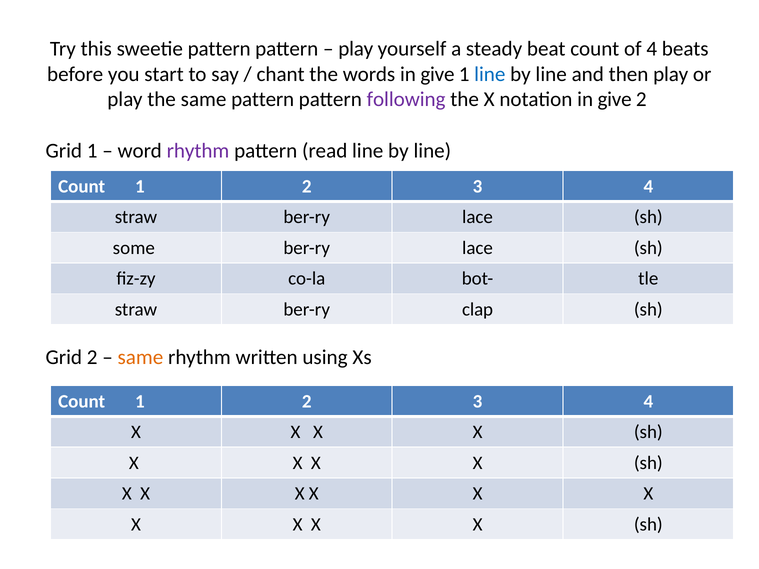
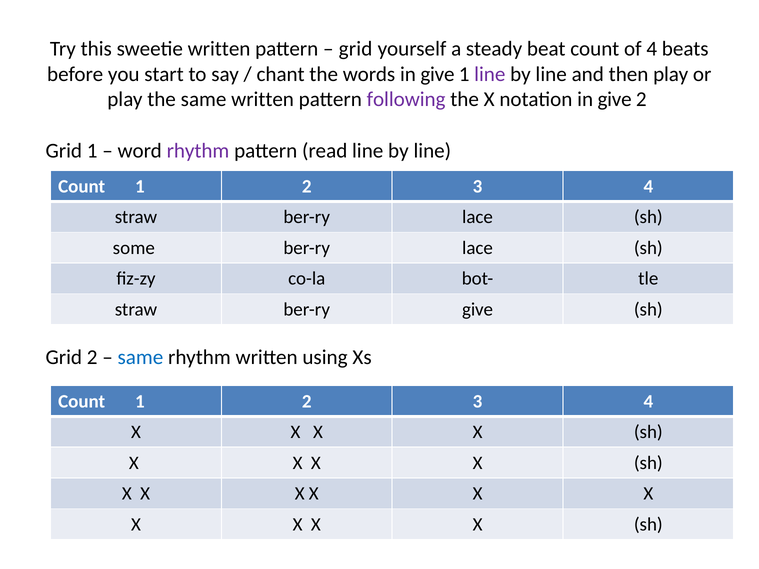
sweetie pattern: pattern -> written (219, 49)
play: play -> grid (356, 49)
line colour: blue -> purple (490, 74)
same pattern: pattern -> written (263, 100)
ber-ry clap: clap -> give (478, 310)
same colour: orange -> blue (140, 357)
